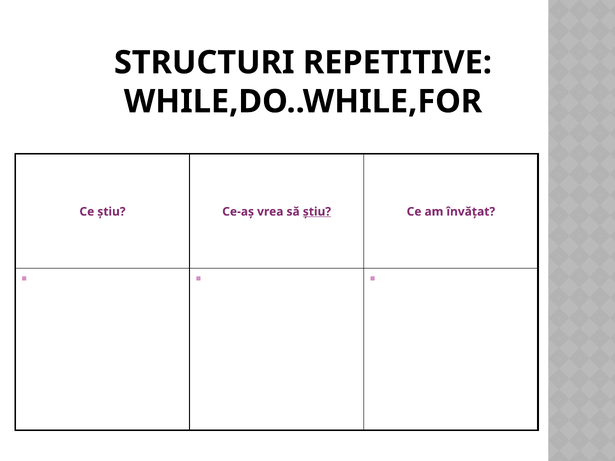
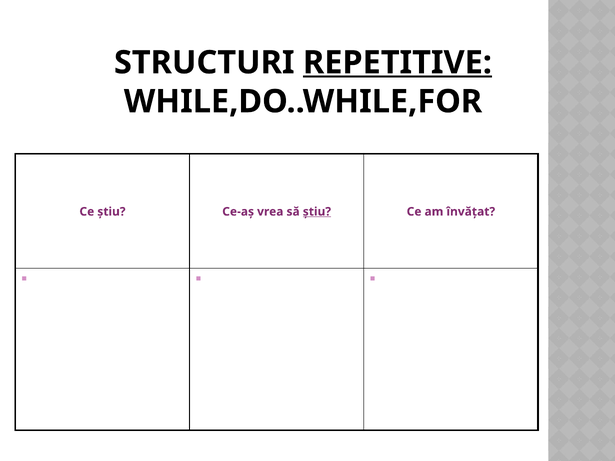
REPETITIVE underline: none -> present (397, 63)
